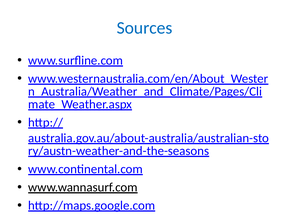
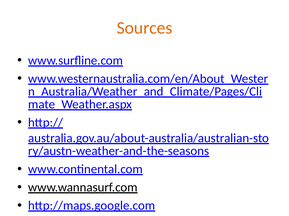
Sources colour: blue -> orange (145, 28)
